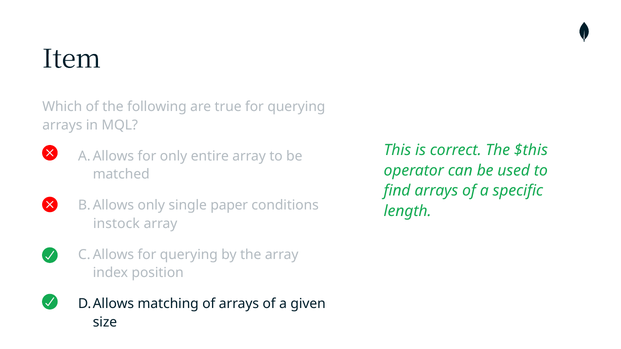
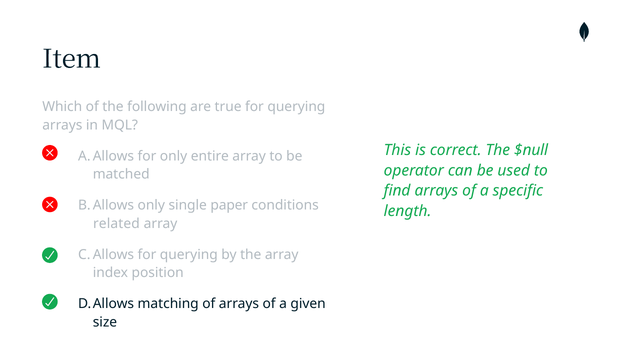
$this: $this -> $null (531, 150)
instock: instock -> related (116, 224)
